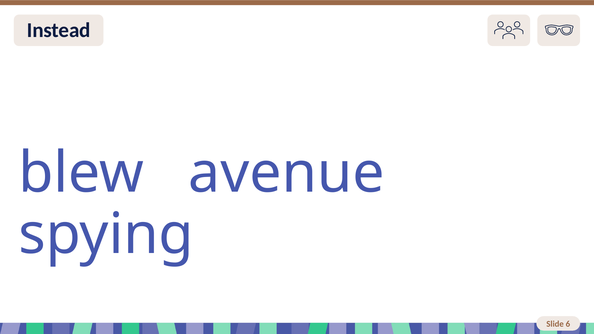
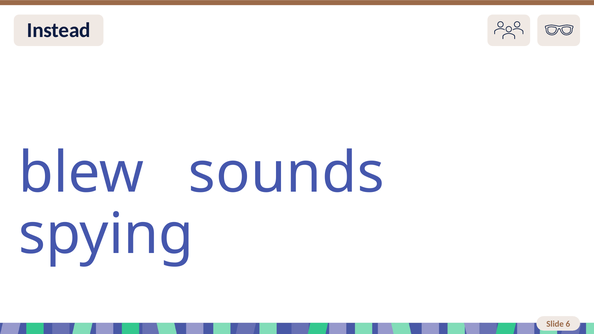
avenue: avenue -> sounds (286, 173)
